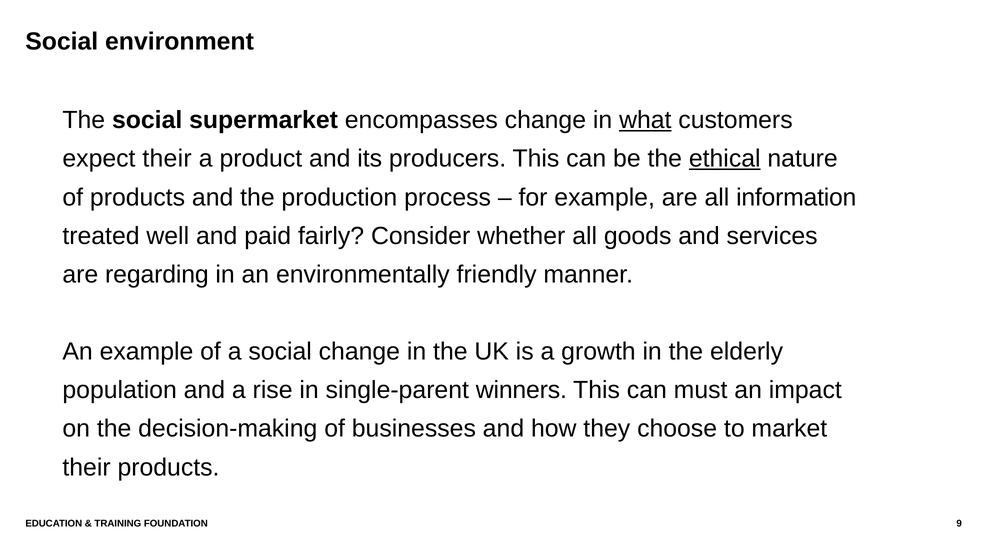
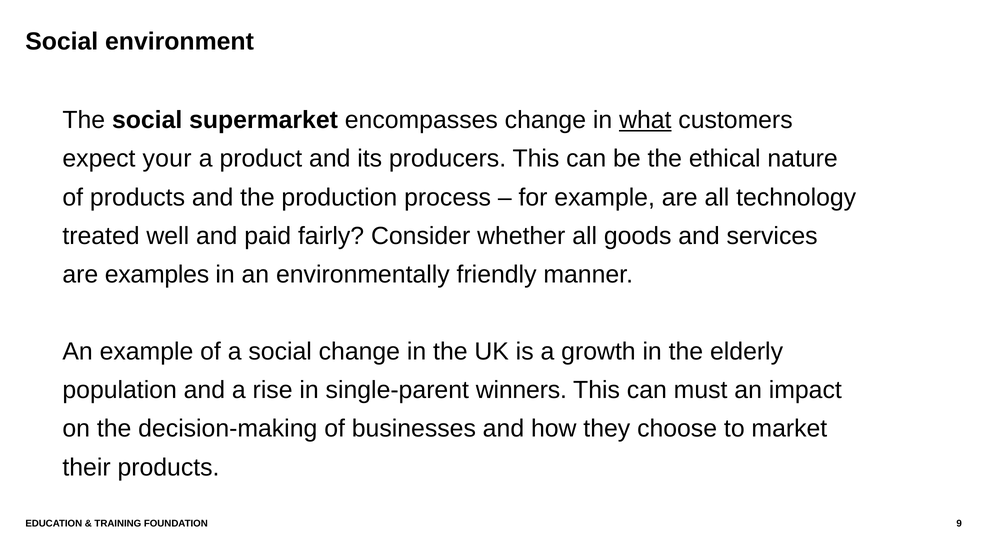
expect their: their -> your (167, 159)
ethical underline: present -> none (725, 159)
information: information -> technology (796, 197)
regarding: regarding -> examples (157, 274)
